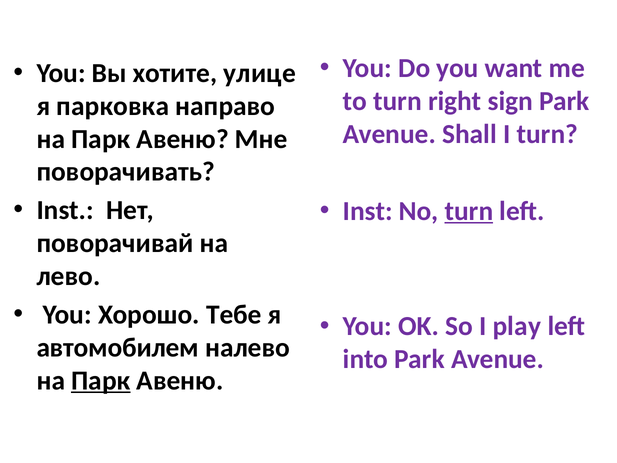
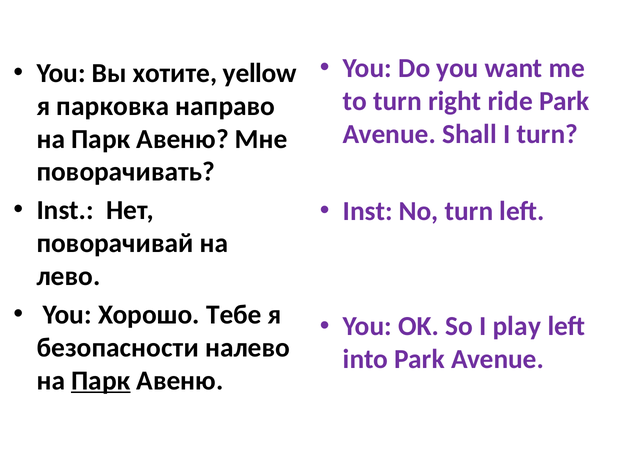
улице: улице -> yellow (260, 73)
sign: sign -> ride (510, 101)
turn underline: present -> none (469, 211)
автомобилем: автомобилем -> безопасности (118, 347)
